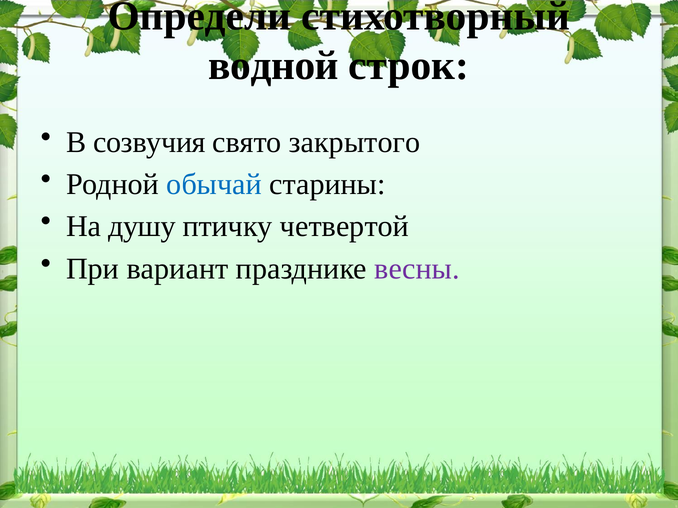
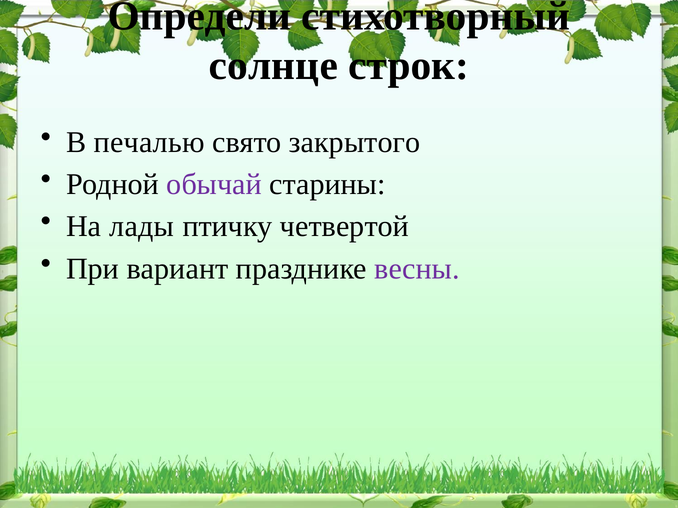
водной: водной -> солнце (273, 66)
созвучия: созвучия -> печалью (149, 142)
обычай colour: blue -> purple (214, 184)
душу: душу -> лады (142, 227)
